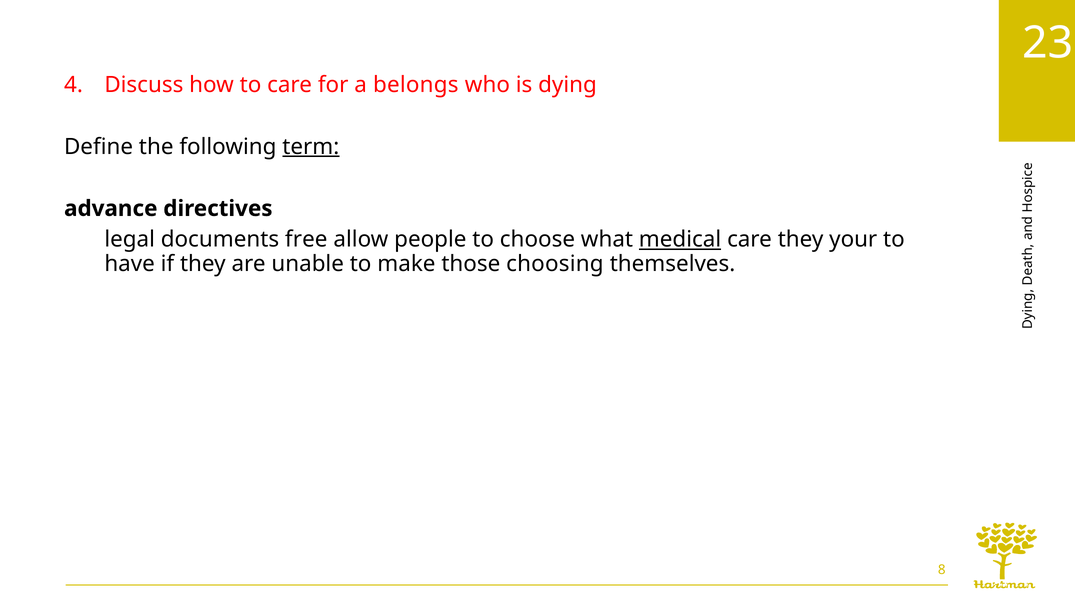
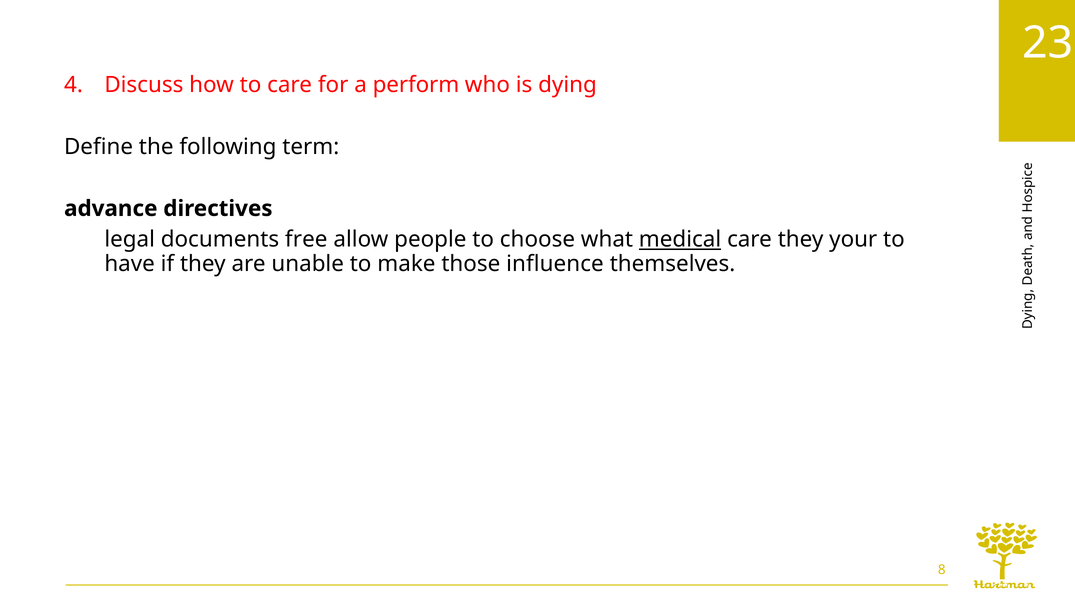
belongs: belongs -> perform (416, 85)
term underline: present -> none (311, 147)
choosing: choosing -> influence (555, 264)
